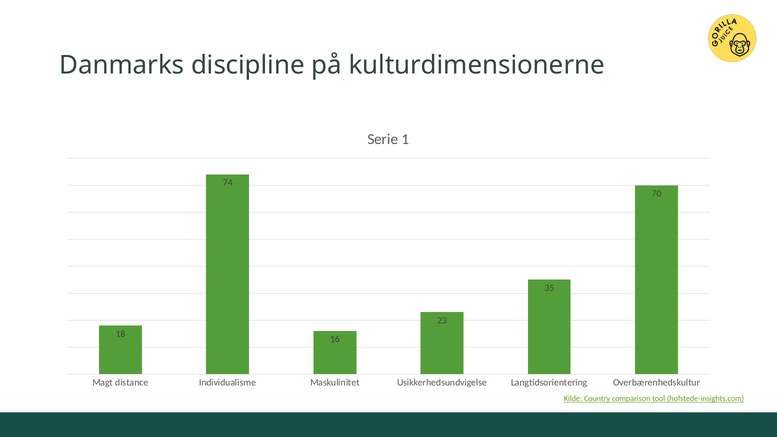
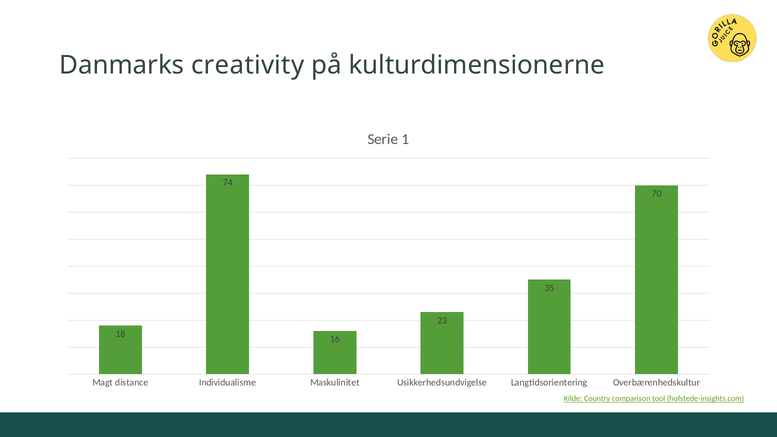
discipline: discipline -> creativity (248, 65)
